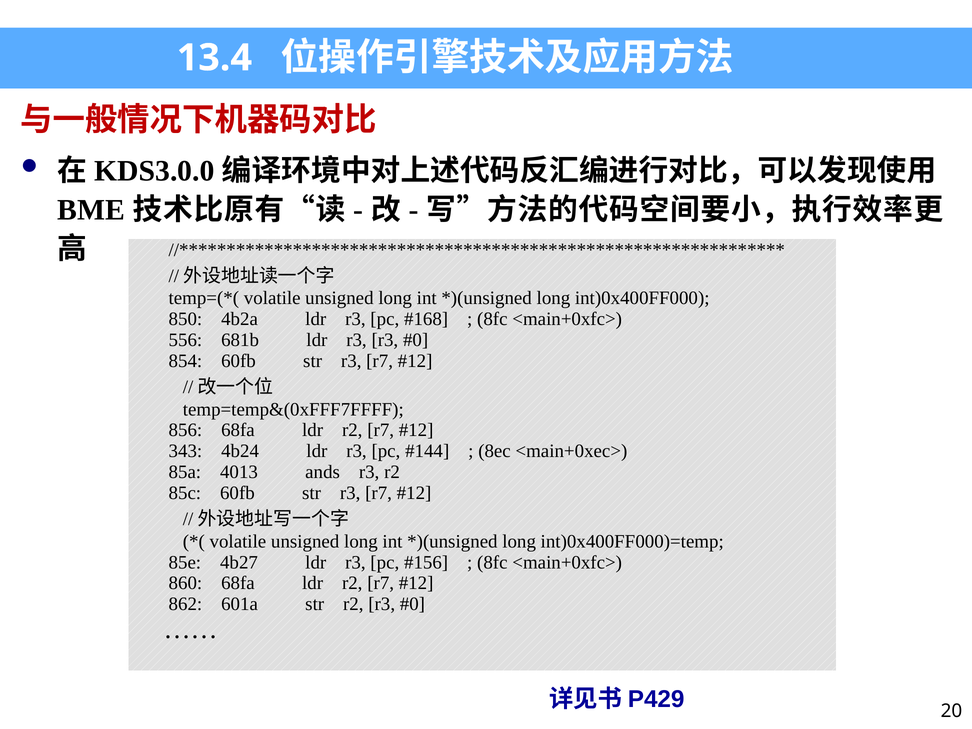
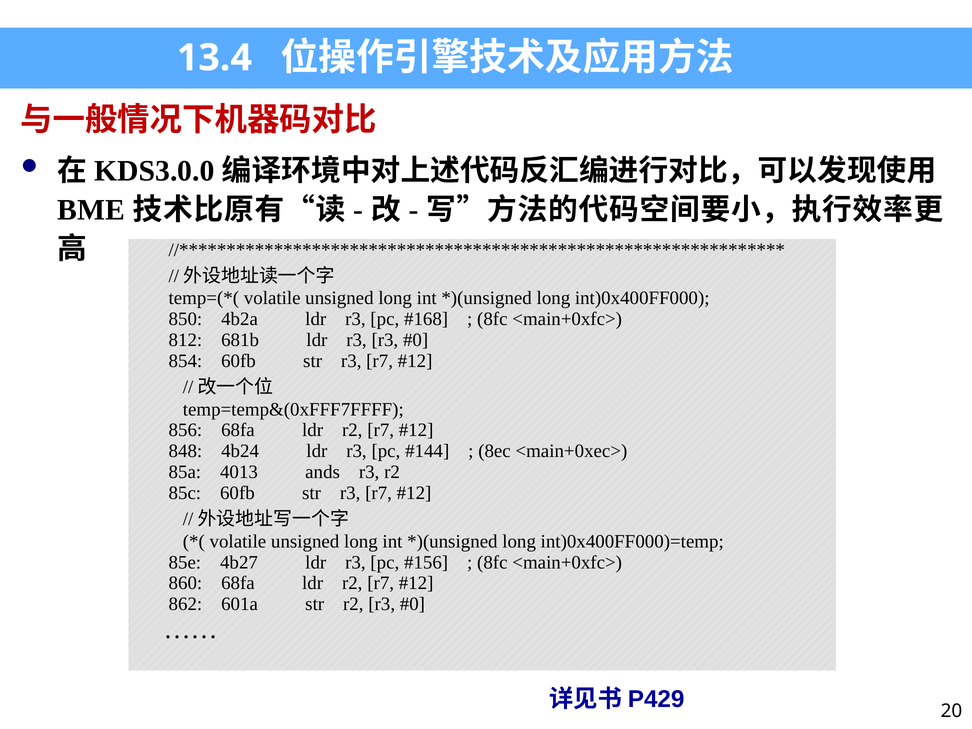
556: 556 -> 812 (185, 340)
343: 343 -> 848 (185, 451)
